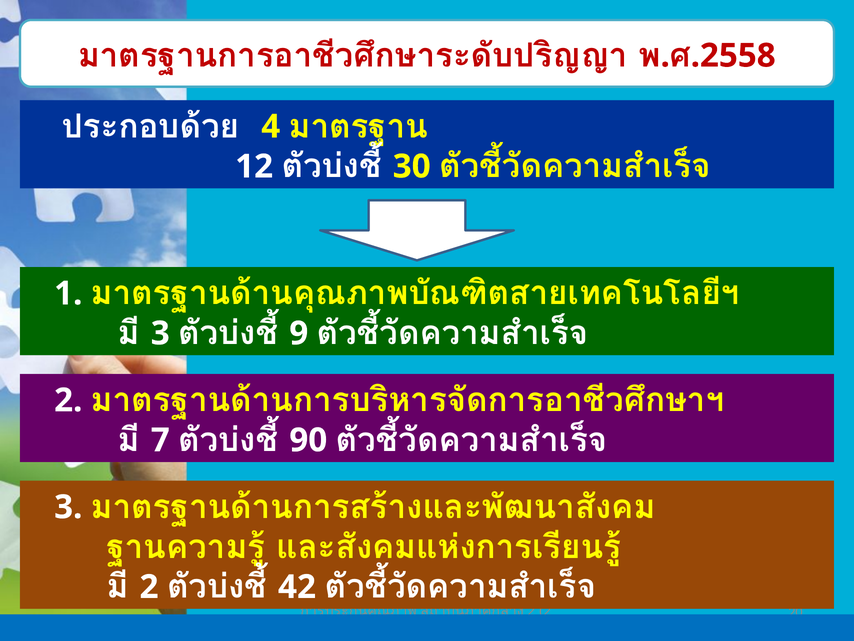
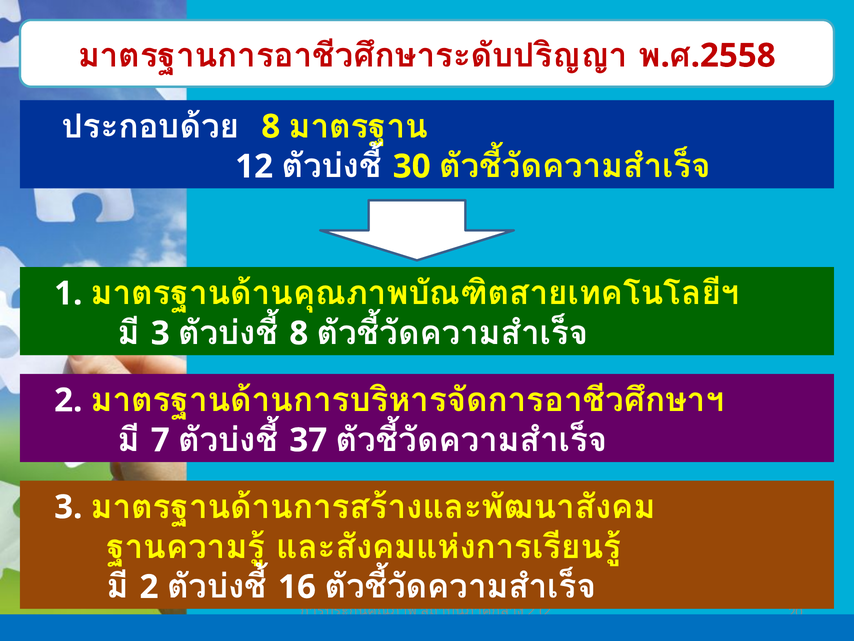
4: 4 -> 8 (271, 127)
9: 9 -> 8 (299, 333)
90: 90 -> 37 (308, 440)
42: 42 -> 16 (297, 587)
